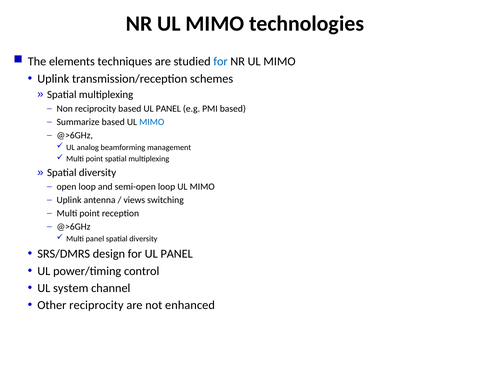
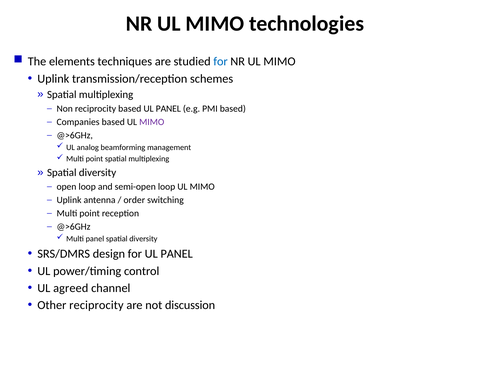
Summarize: Summarize -> Companies (78, 122)
MIMO colour: blue -> purple (152, 122)
views: views -> order (134, 200)
system: system -> agreed (71, 289)
enhanced: enhanced -> discussion (190, 306)
